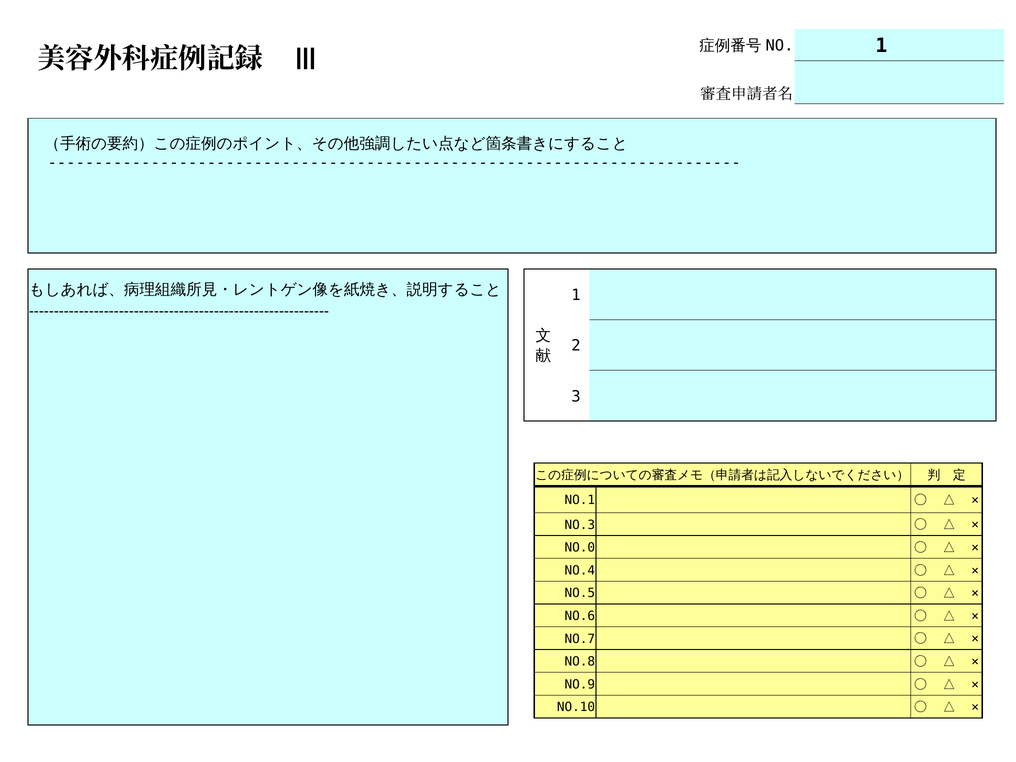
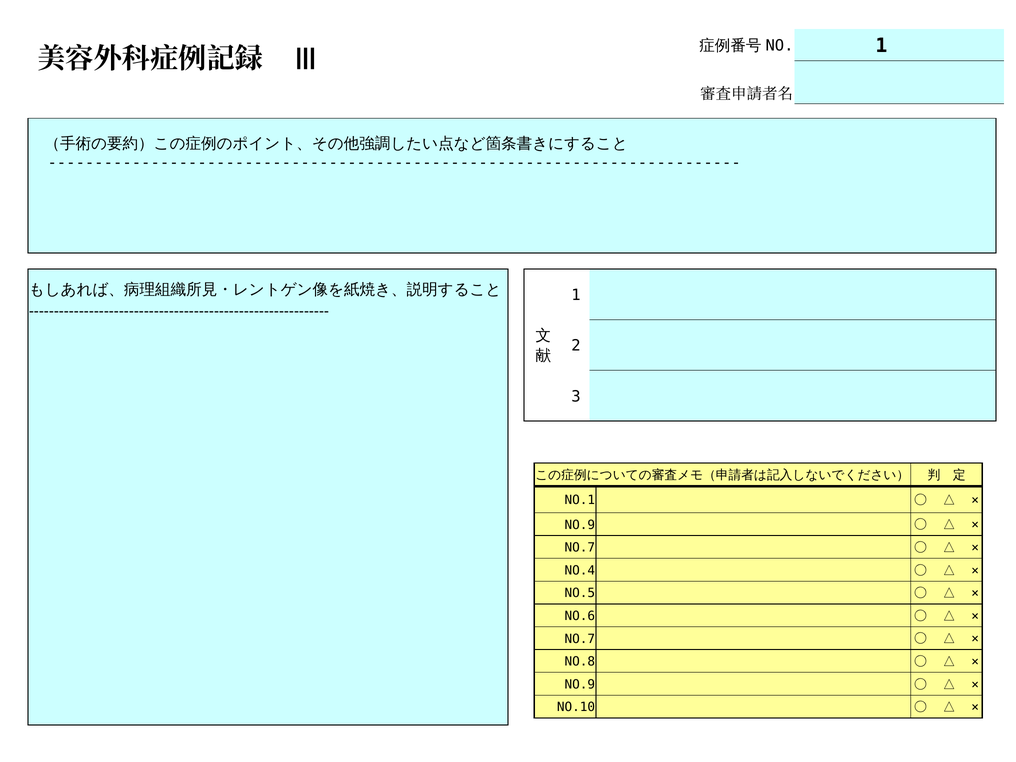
NO.3: NO.3 -> NO.9 (580, 525)
NO.0: NO.0 -> NO.7 (580, 548)
